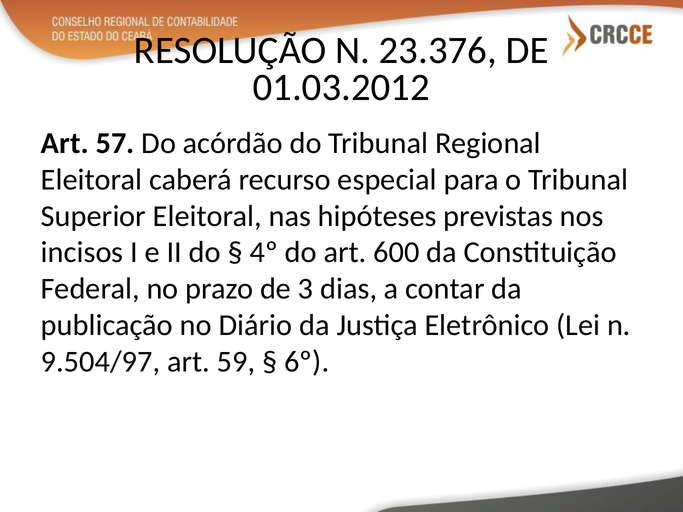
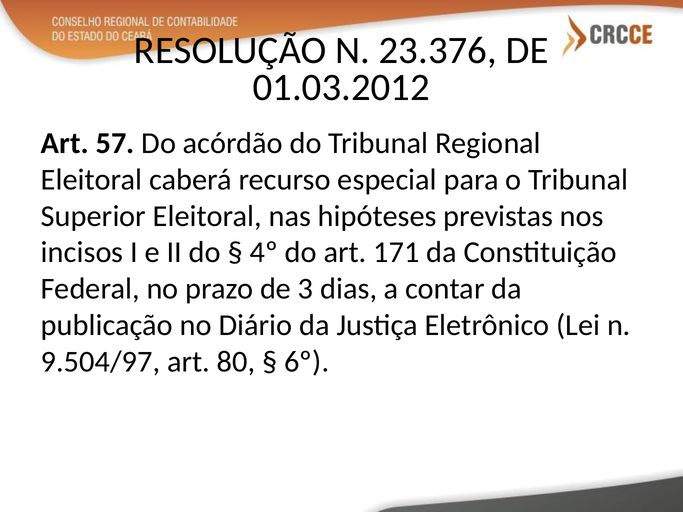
600: 600 -> 171 (396, 253)
59: 59 -> 80 (236, 362)
